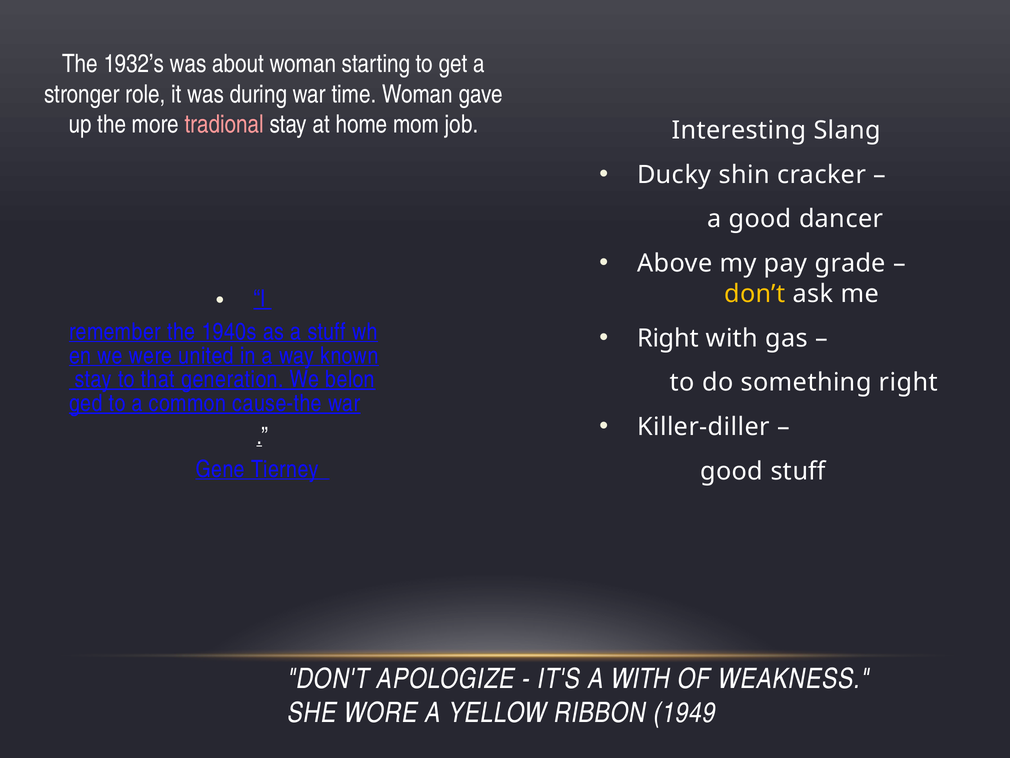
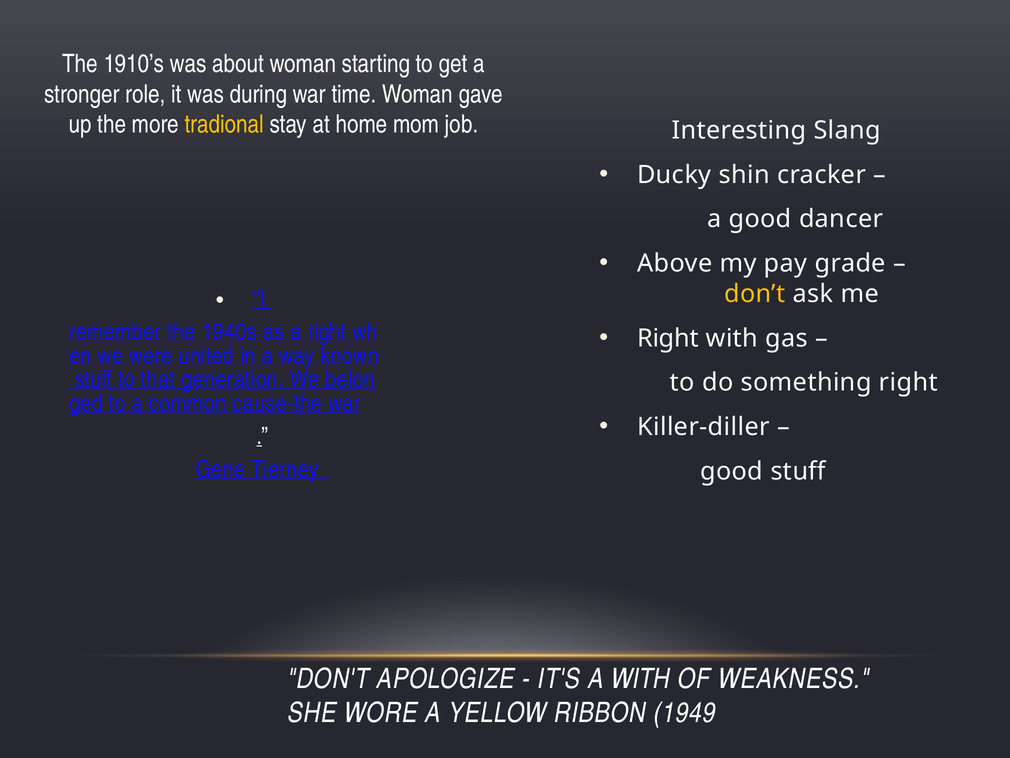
1932’s: 1932’s -> 1910’s (134, 64)
tradional colour: pink -> yellow (224, 125)
a stuff: stuff -> right (327, 332)
stay: stay -> stuff (93, 379)
